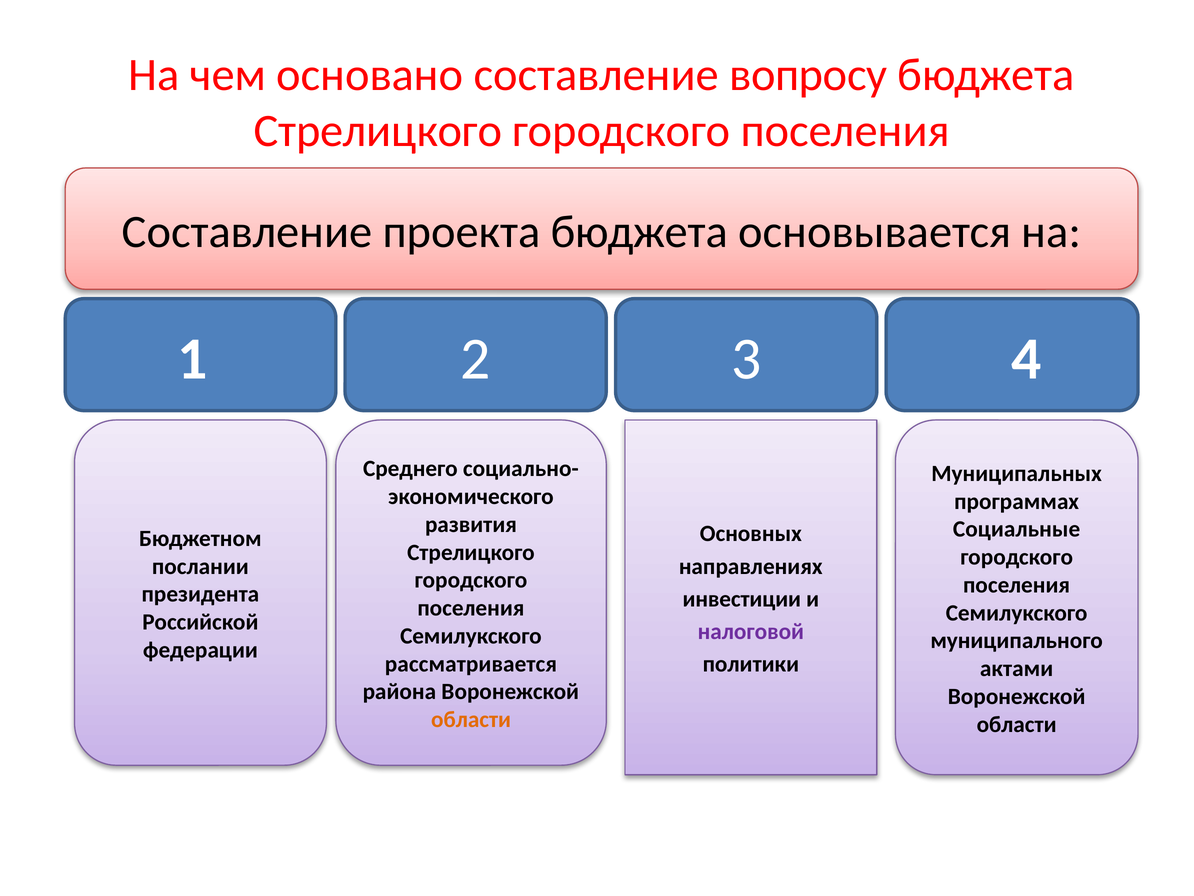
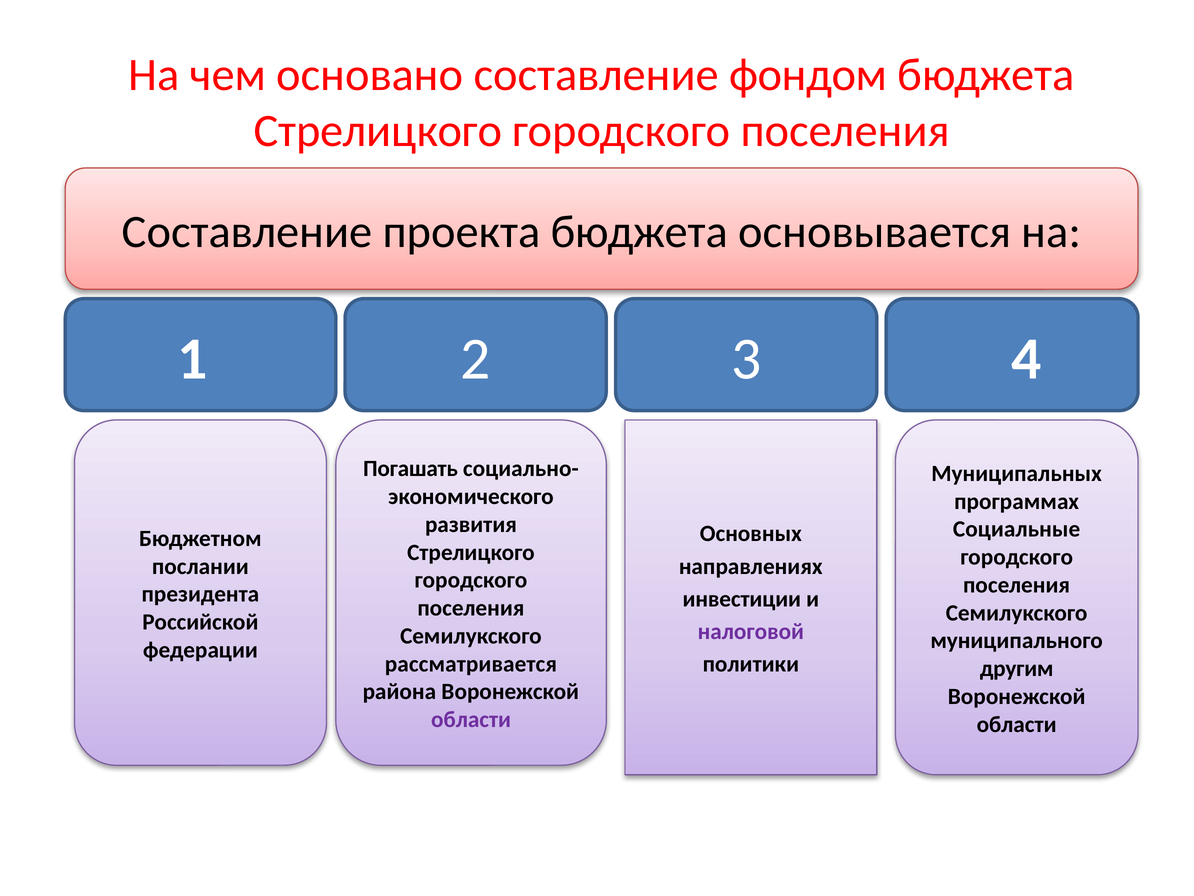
вопросу: вопросу -> фондом (808, 75)
Среднего: Среднего -> Погашать (410, 468)
актами: актами -> другим (1017, 668)
области colour: orange -> purple (471, 719)
